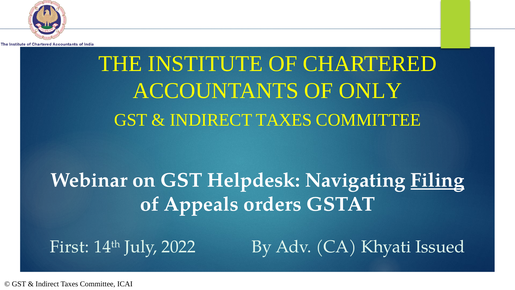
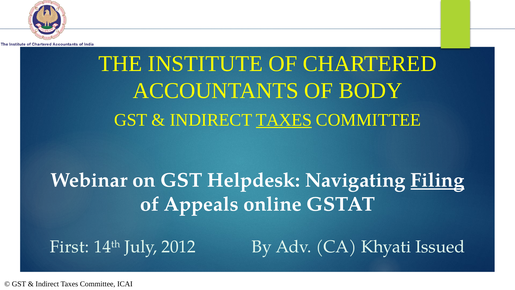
ONLY: ONLY -> BODY (371, 91)
TAXES underline: none -> present (284, 120)
orders: orders -> online (273, 204)
2022: 2022 -> 2012 (179, 247)
